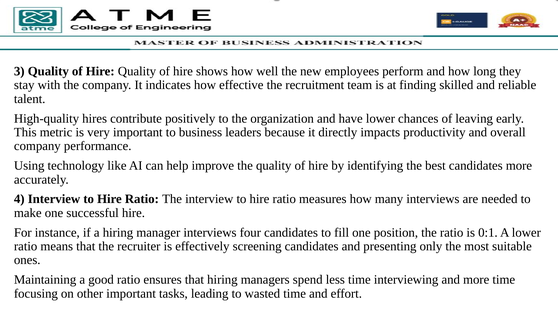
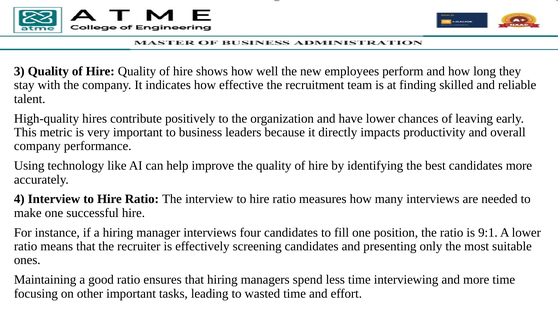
0:1: 0:1 -> 9:1 (488, 232)
